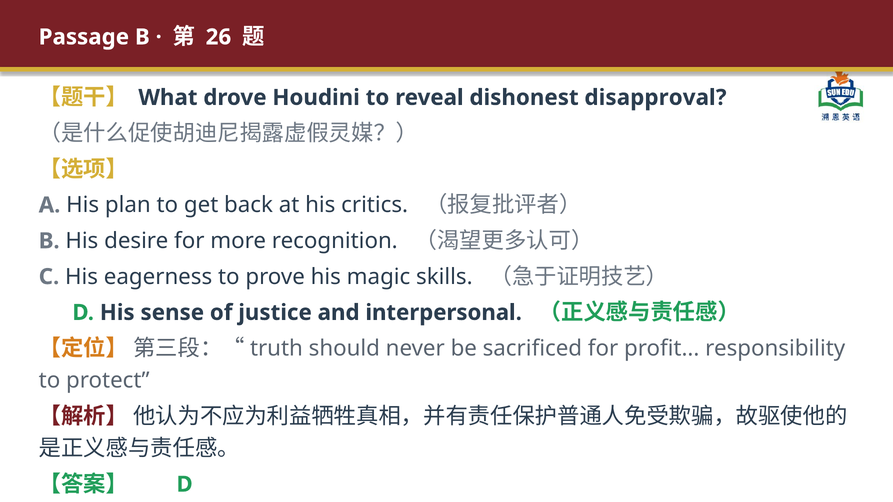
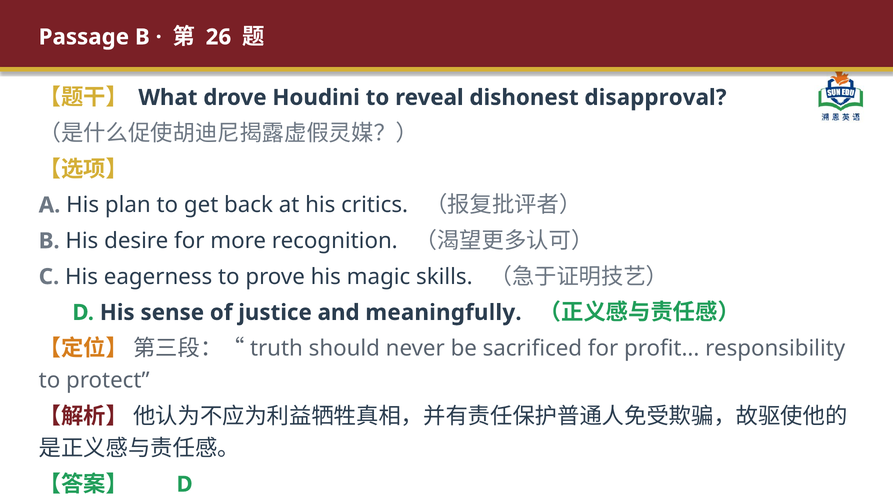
interpersonal: interpersonal -> meaningfully (443, 313)
